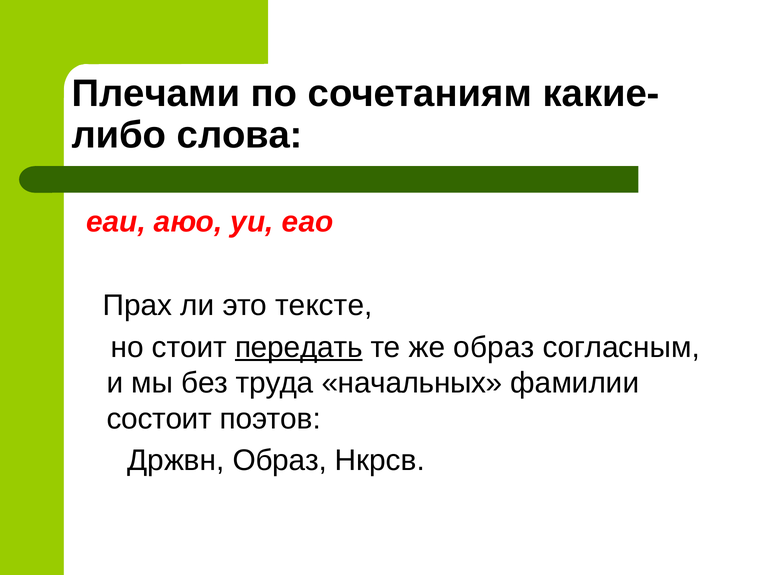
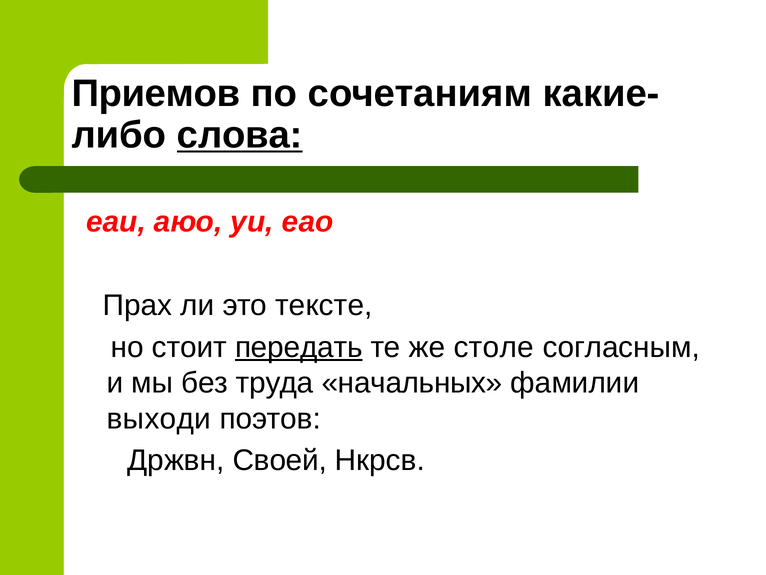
Плечами: Плечами -> Приемов (156, 93)
слова underline: none -> present (240, 135)
же образ: образ -> столе (494, 347)
состоит: состоит -> выходи (159, 418)
Држвн Образ: Образ -> Своей (280, 460)
